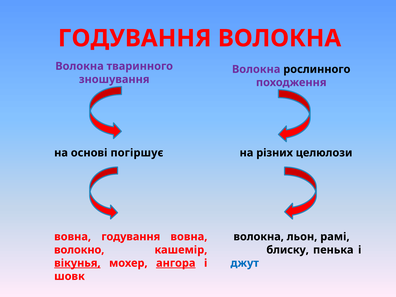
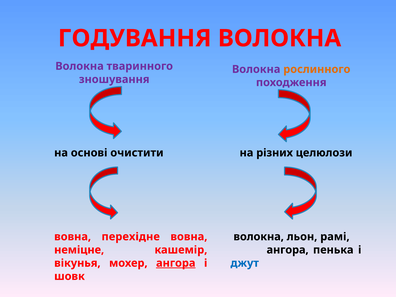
рослинного colour: black -> orange (317, 69)
погіршує: погіршує -> очистити (137, 153)
вовна годування: годування -> перехідне (131, 237)
волокно: волокно -> неміцне (79, 250)
блиску: блиску -> ангора (288, 250)
вікунья underline: present -> none (77, 263)
